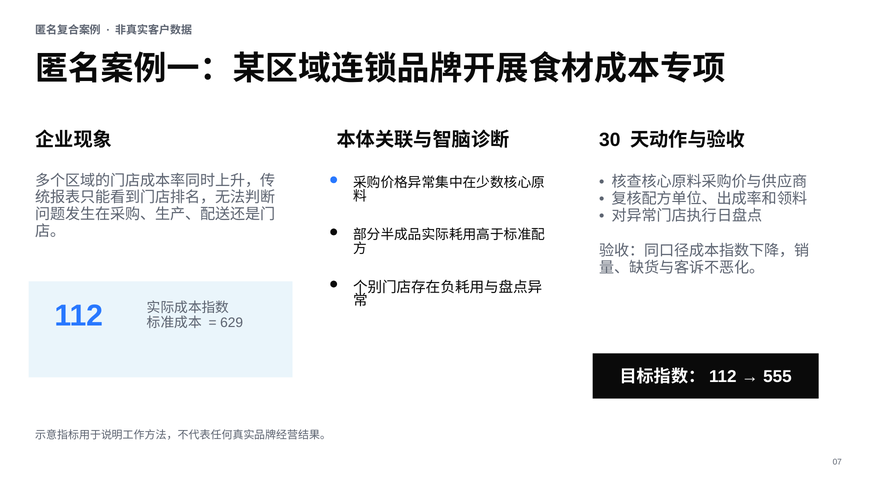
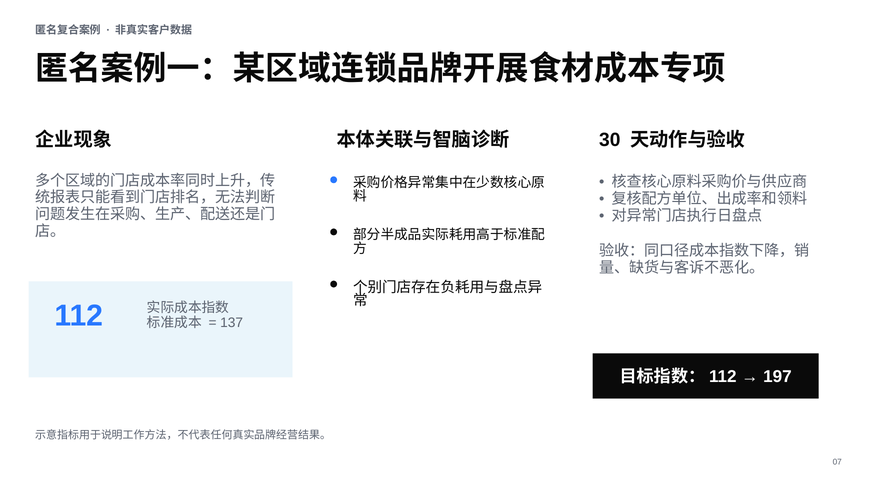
629: 629 -> 137 (232, 322)
555: 555 -> 197 (777, 376)
